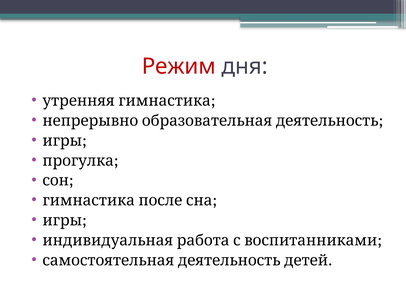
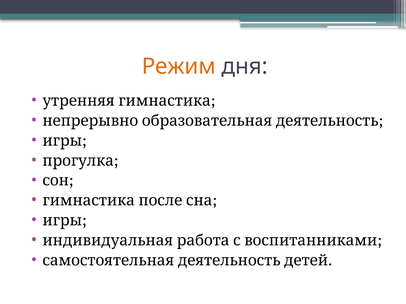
Режим colour: red -> orange (179, 66)
